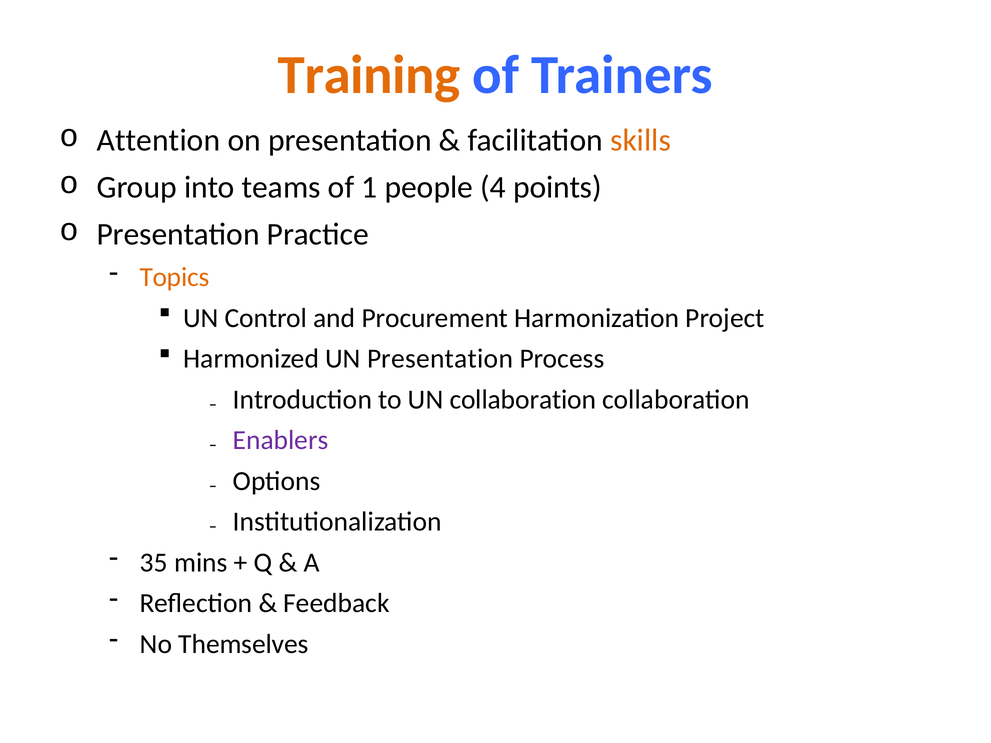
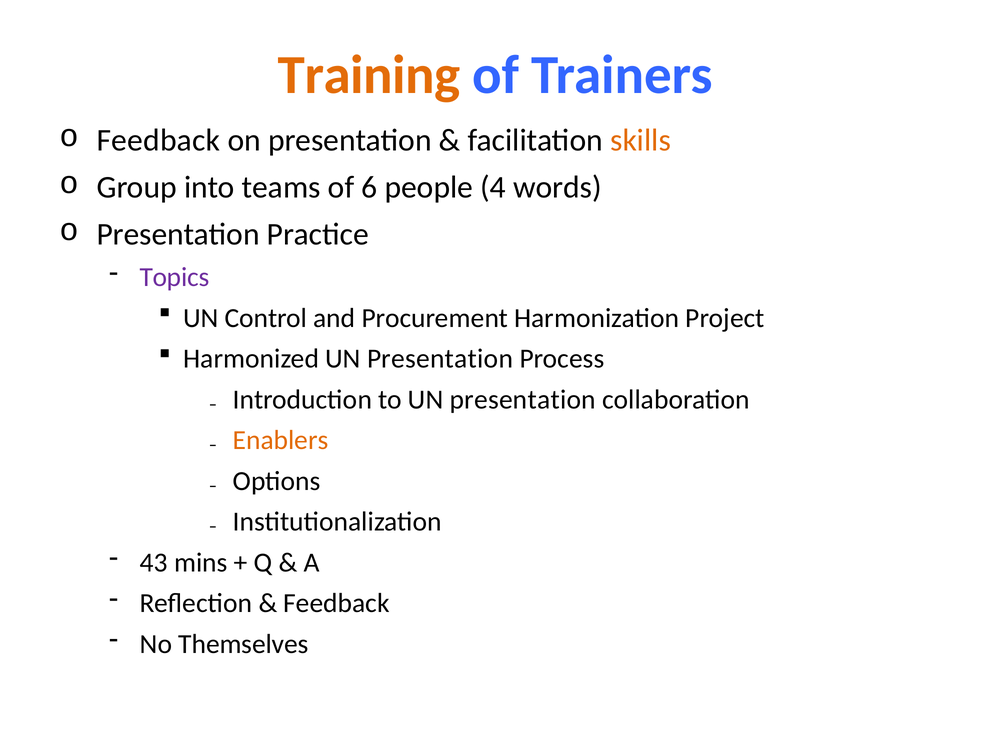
Attention: Attention -> Feedback (158, 140)
1: 1 -> 6 (369, 187)
points: points -> words (557, 187)
Topics colour: orange -> purple (174, 277)
to UN collaboration: collaboration -> presentation (523, 400)
Enablers colour: purple -> orange (281, 440)
35: 35 -> 43 (154, 563)
